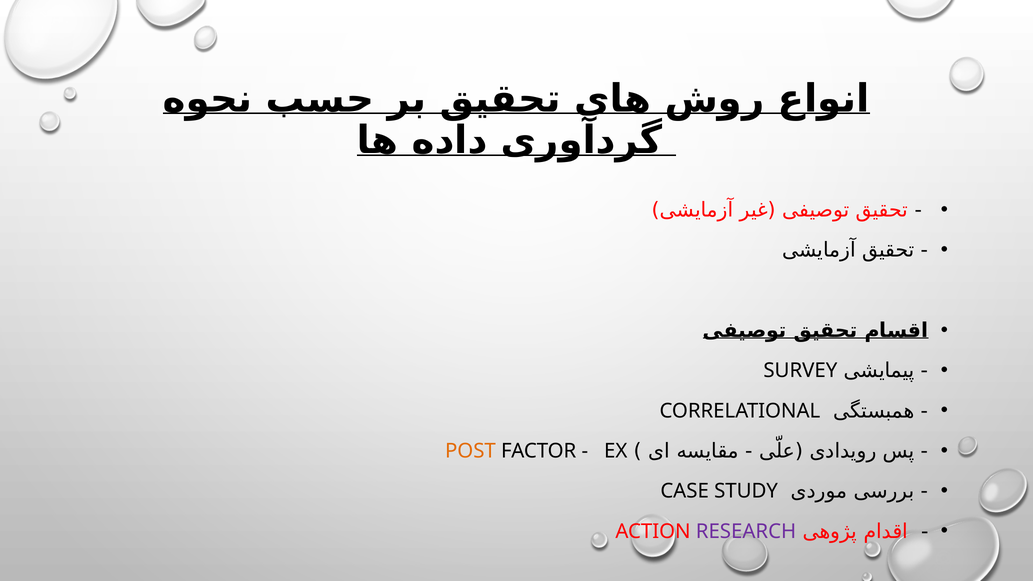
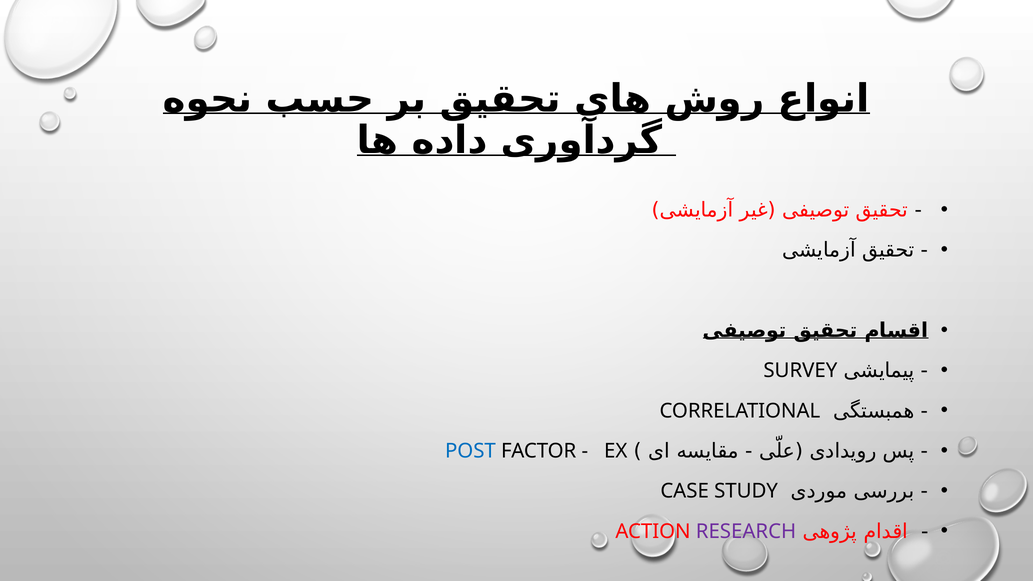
POST colour: orange -> blue (470, 451)
